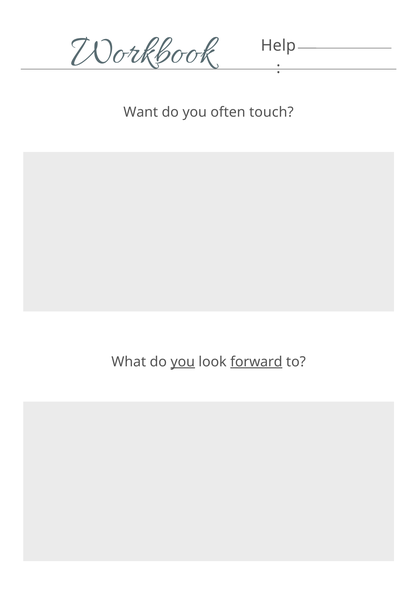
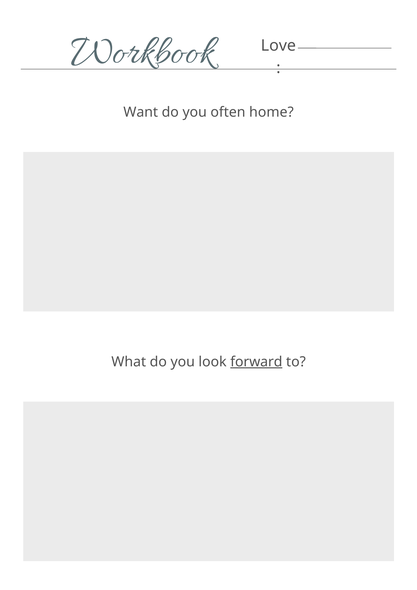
Help: Help -> Love (278, 46)
touch: touch -> home (271, 112)
you underline: present -> none (183, 362)
